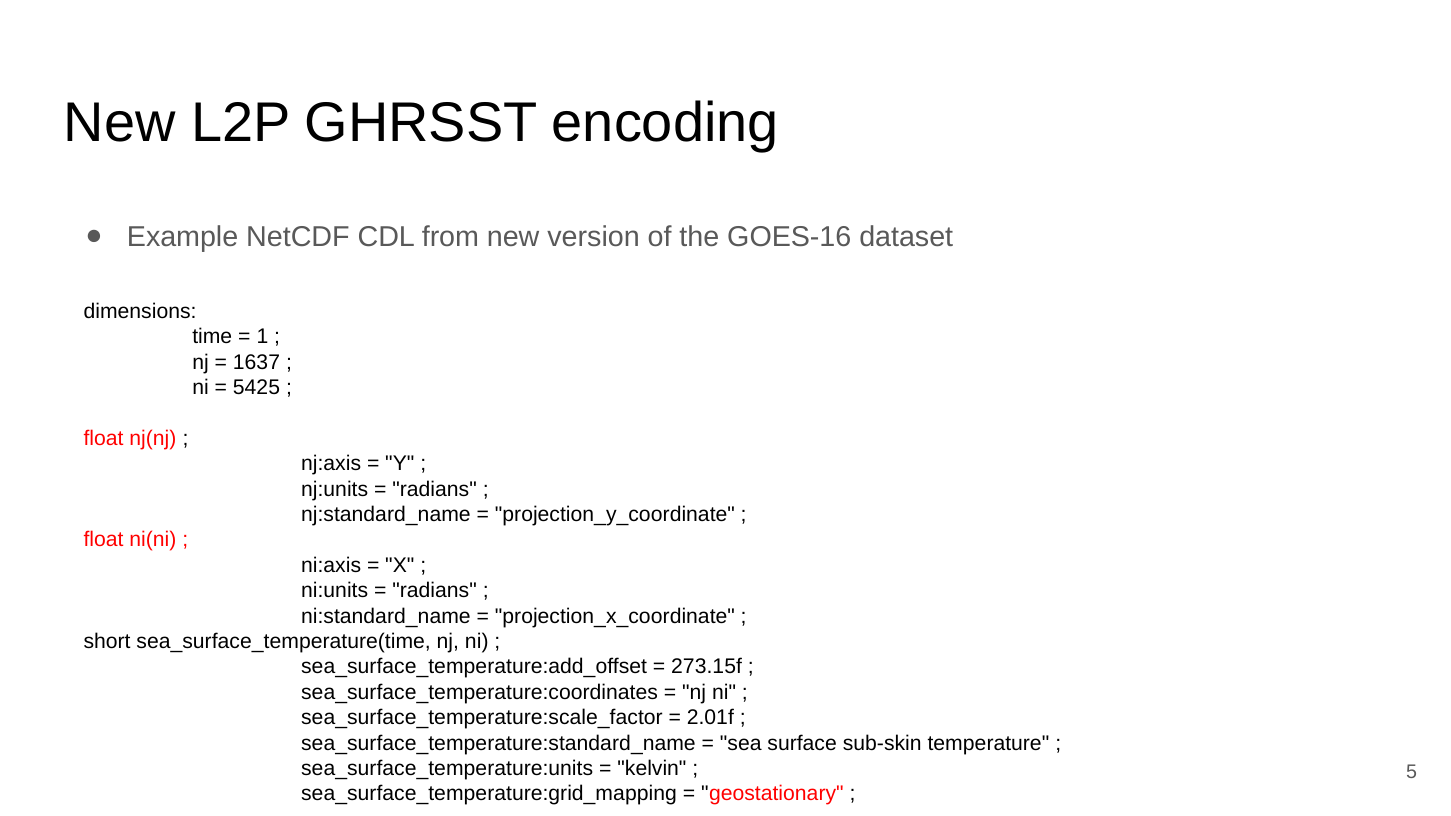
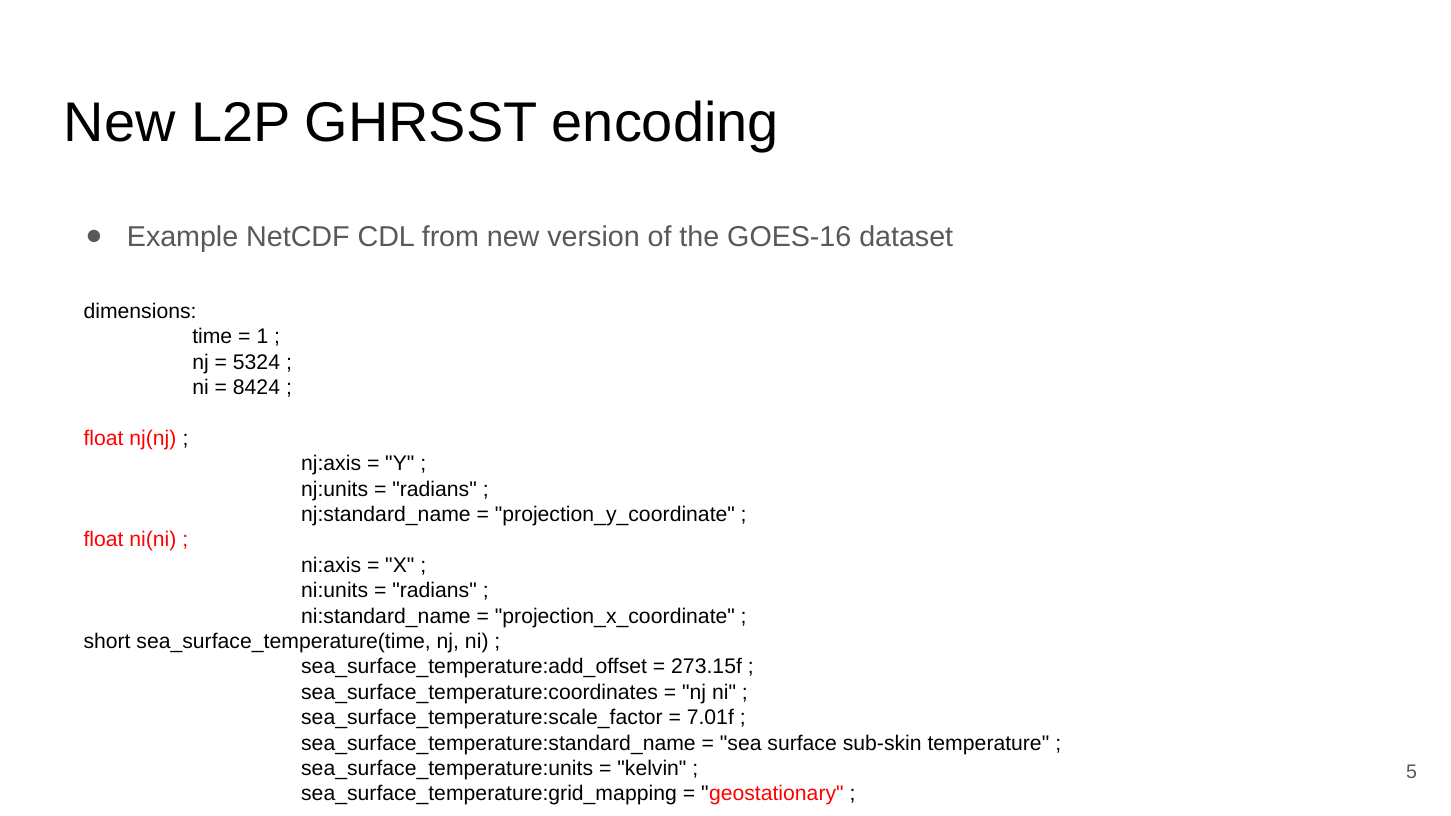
1637: 1637 -> 5324 (256, 362)
5425: 5425 -> 8424 (256, 388)
2.01f: 2.01f -> 7.01f (710, 718)
